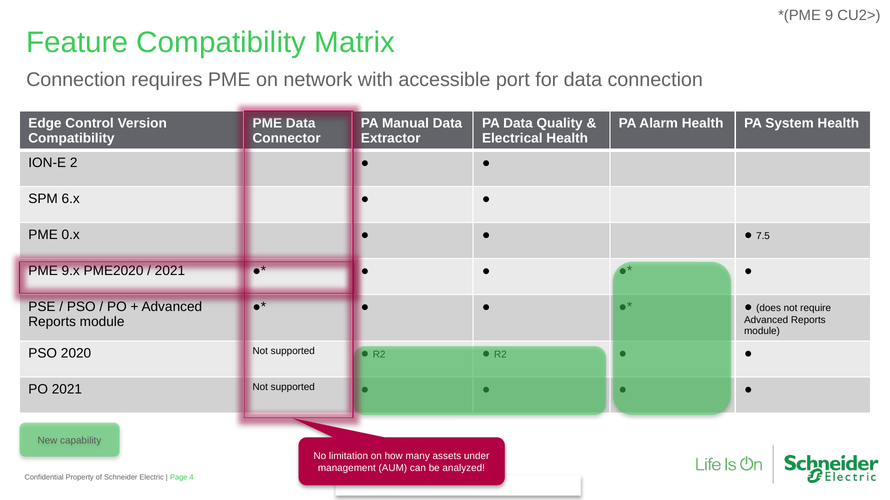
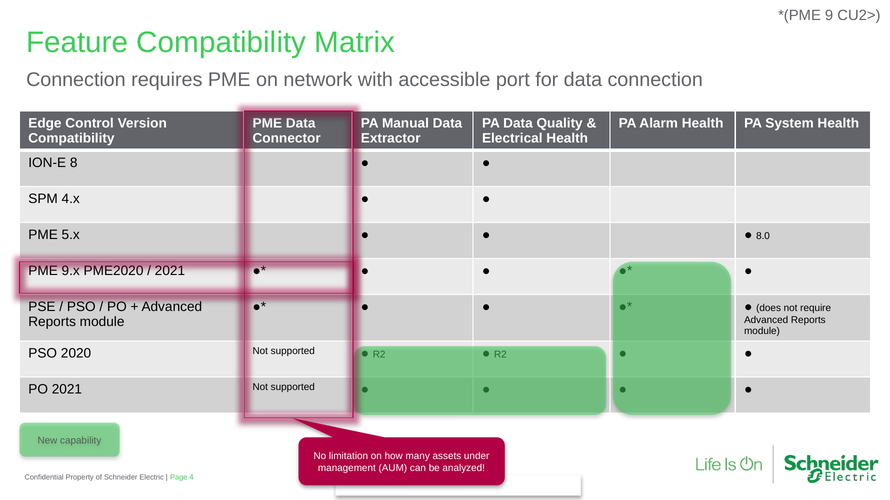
2: 2 -> 8 (74, 163)
6.x: 6.x -> 4.x (71, 199)
0.x: 0.x -> 5.x (71, 235)
7.5: 7.5 -> 8.0 (763, 236)
